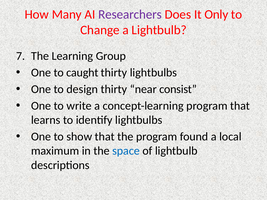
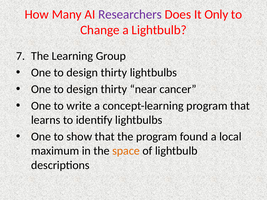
caught: caught -> design (82, 73)
consist: consist -> cancer (178, 89)
space colour: blue -> orange (126, 151)
